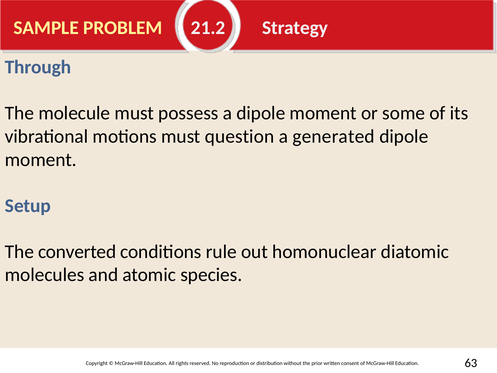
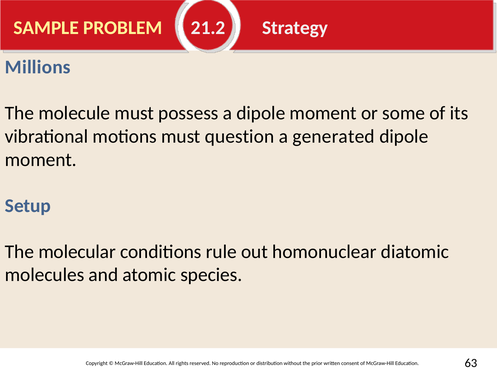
Through: Through -> Millions (38, 67)
converted: converted -> molecular (77, 252)
